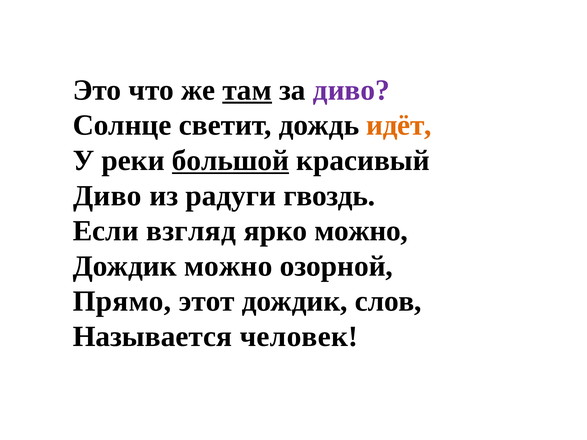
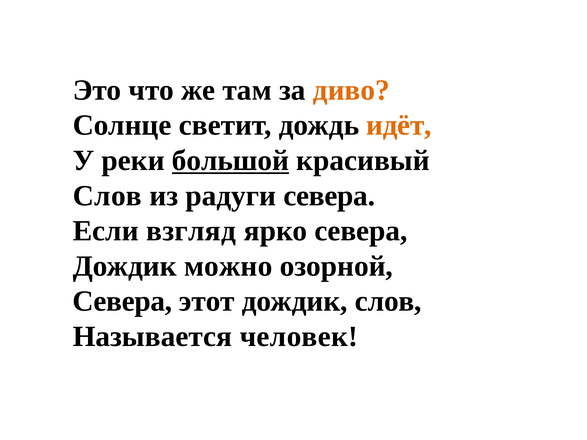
там underline: present -> none (247, 90)
диво colour: purple -> orange (351, 90)
Диво: Диво -> Слов (107, 196)
радуги гвоздь: гвоздь -> севера (329, 196)
ярко можно: можно -> севера (361, 231)
Прямо: Прямо -> Севера (122, 301)
